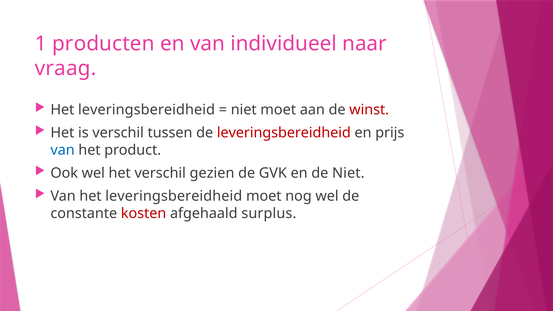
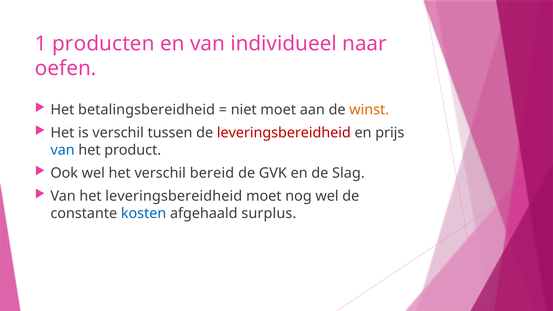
vraag: vraag -> oefen (66, 68)
leveringsbereidheid: leveringsbereidheid -> betalingsbereidheid (147, 110)
winst colour: red -> orange (369, 110)
gezien: gezien -> bereid (212, 173)
de Niet: Niet -> Slag (348, 173)
kosten colour: red -> blue (144, 213)
